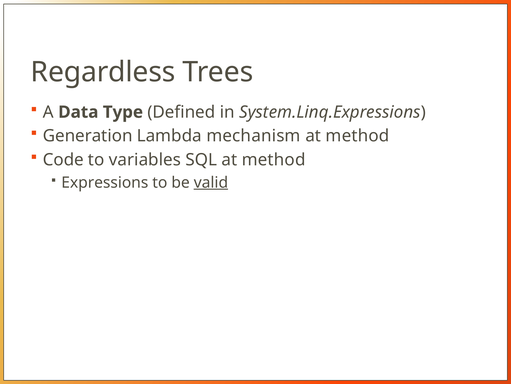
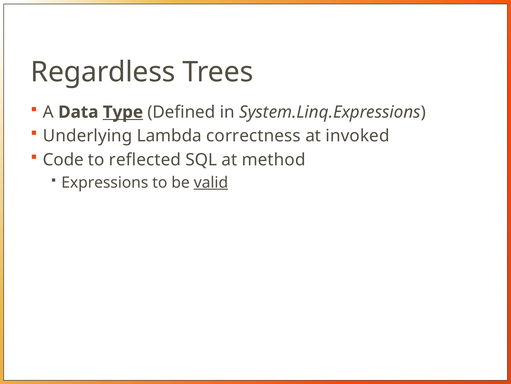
Type underline: none -> present (123, 112)
Generation: Generation -> Underlying (88, 136)
mechanism: mechanism -> correctness (254, 136)
method: method -> invoked (358, 136)
variables: variables -> reflected (145, 160)
